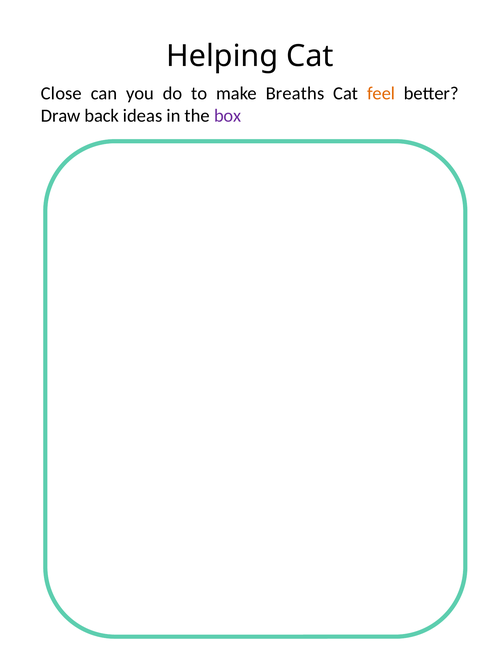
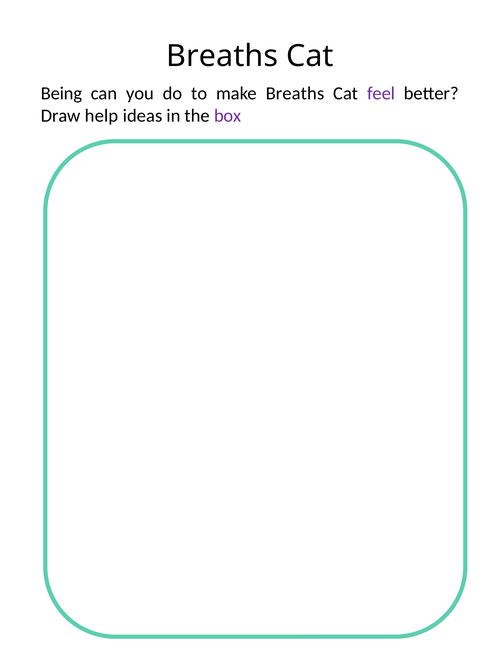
Helping: Helping -> Breaths (222, 56)
Close: Close -> Being (62, 94)
feel colour: orange -> purple (381, 94)
back: back -> help (102, 116)
